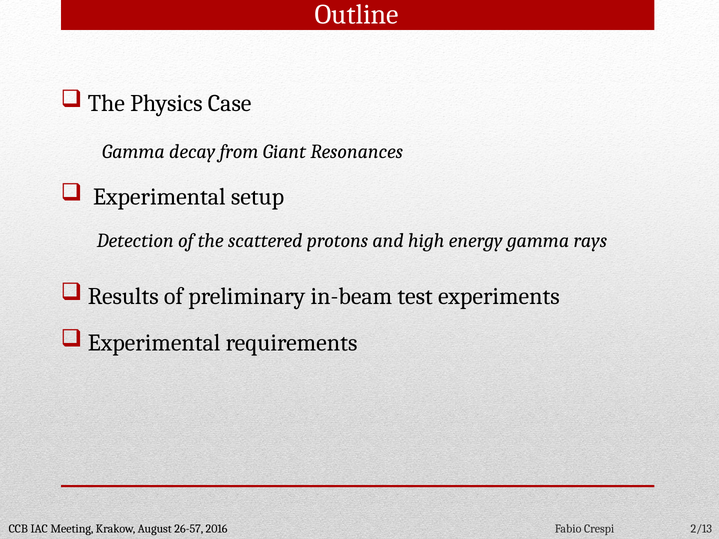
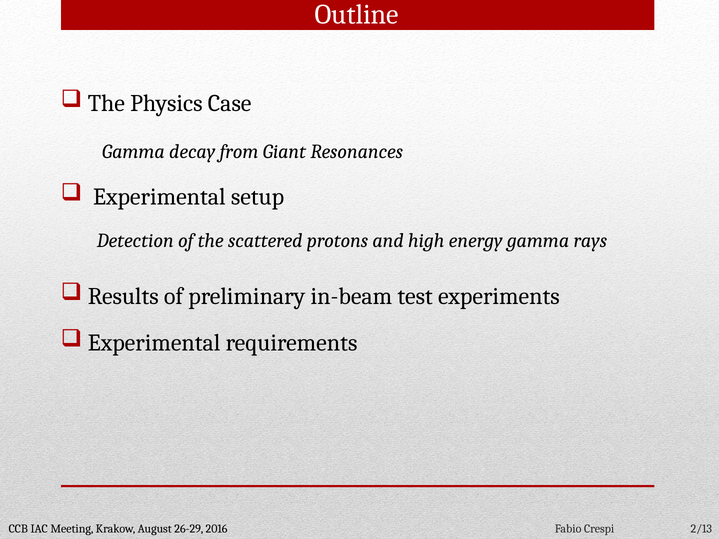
26-57: 26-57 -> 26-29 (189, 529)
